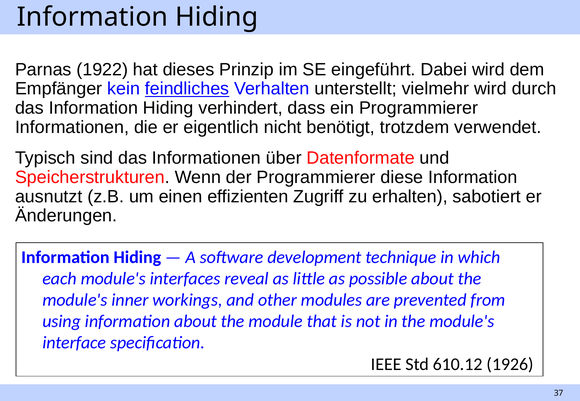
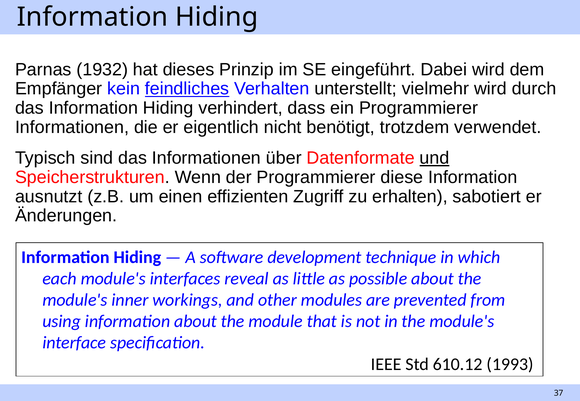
1922: 1922 -> 1932 (102, 70)
und underline: none -> present (434, 158)
1926: 1926 -> 1993 (510, 365)
